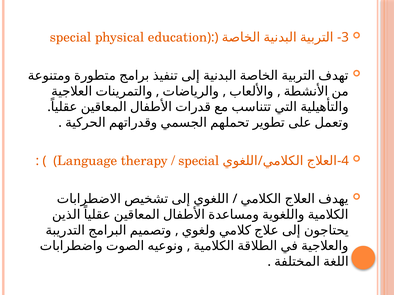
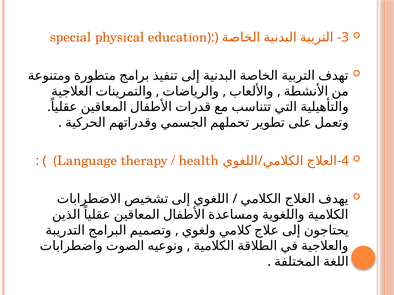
special: special -> health (199, 161)
